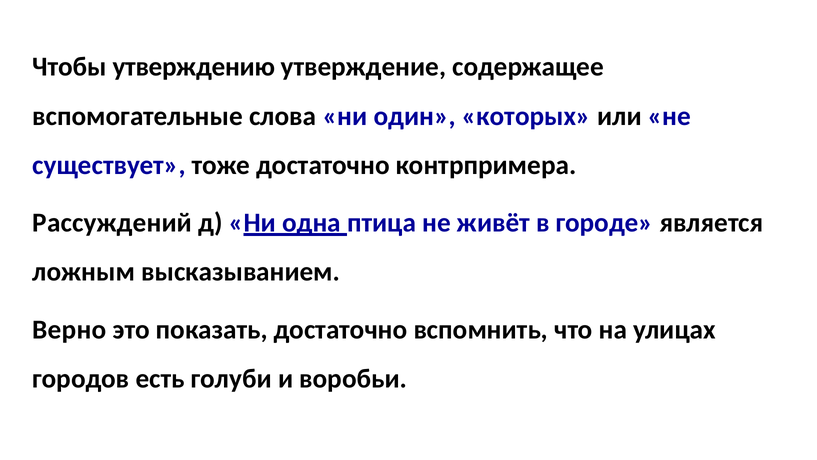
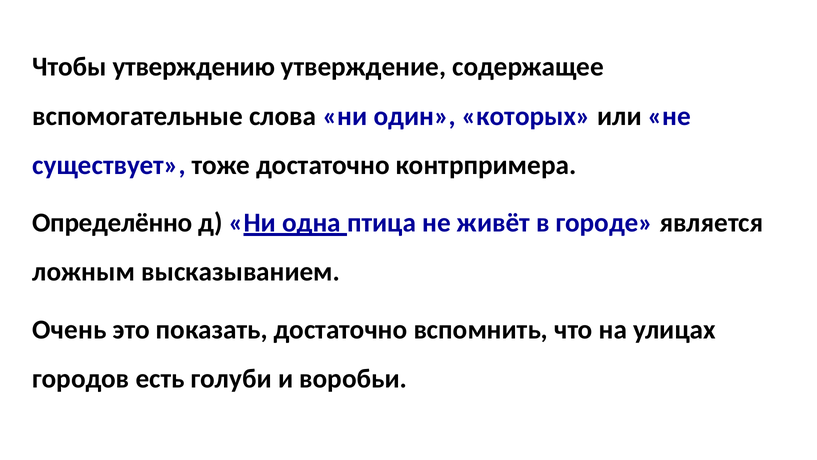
Рассуждений: Рассуждений -> Определённо (112, 223)
Верно: Верно -> Очень (70, 329)
